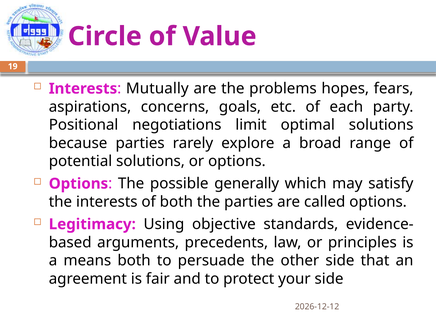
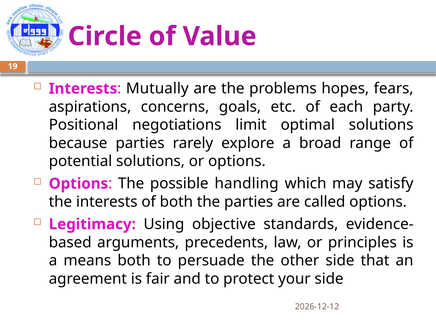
generally: generally -> handling (247, 184)
